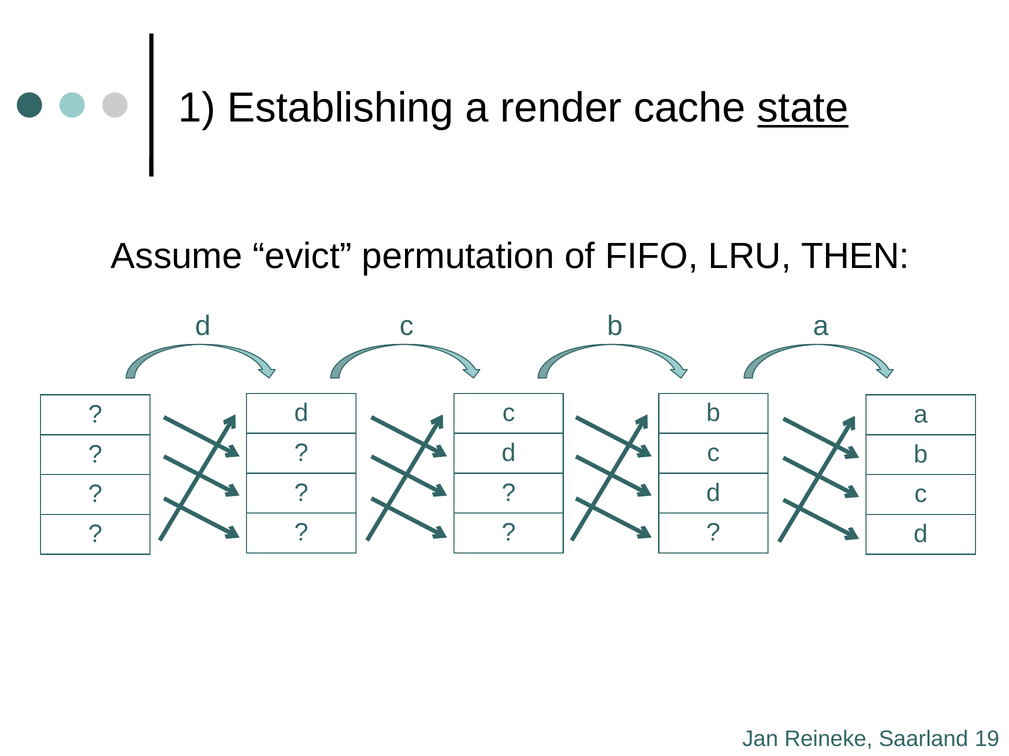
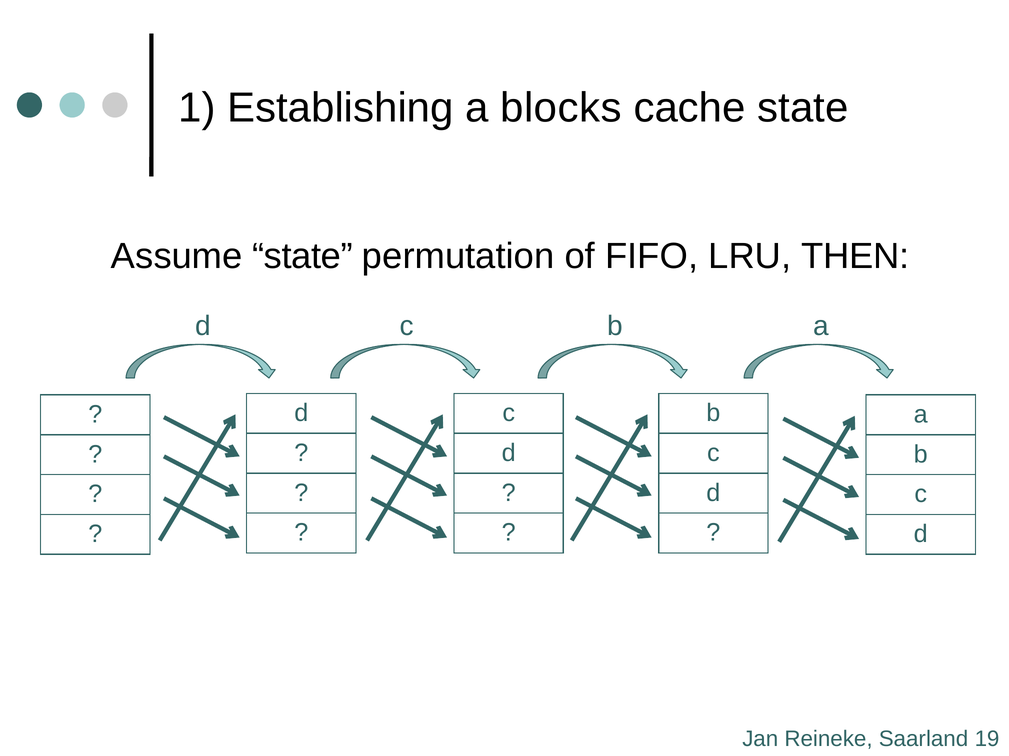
render: render -> blocks (561, 108)
state underline: present -> none (803, 108)
Assume evict: evict -> state (302, 256)
